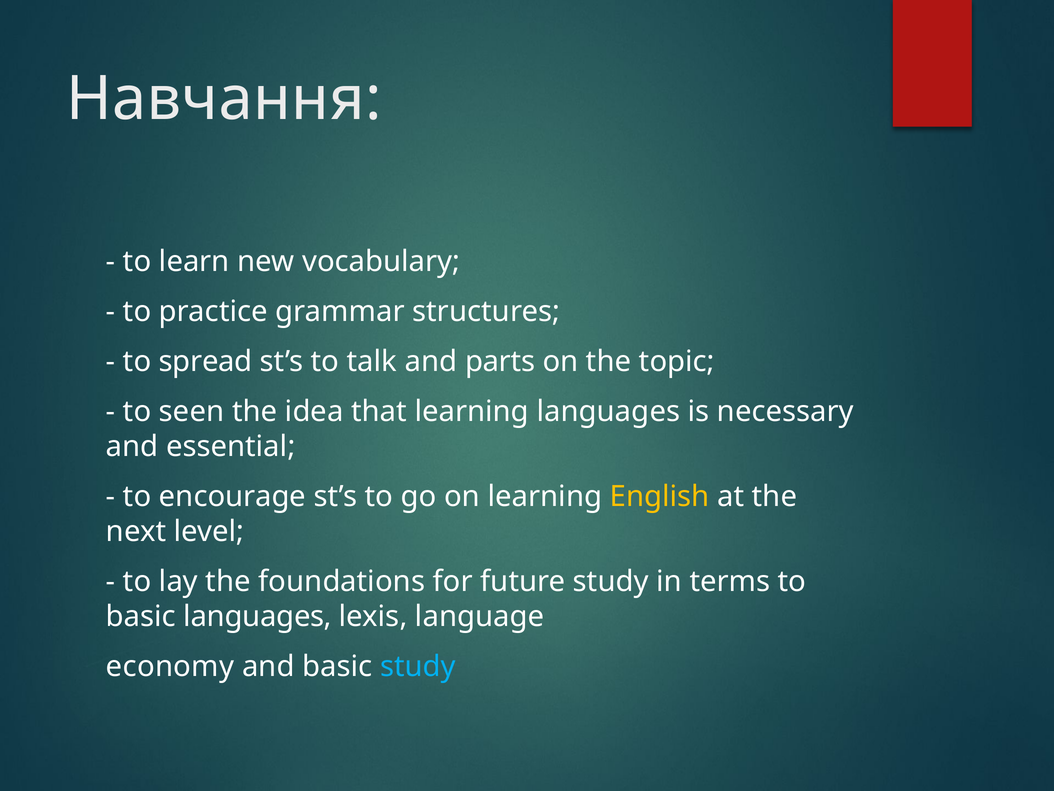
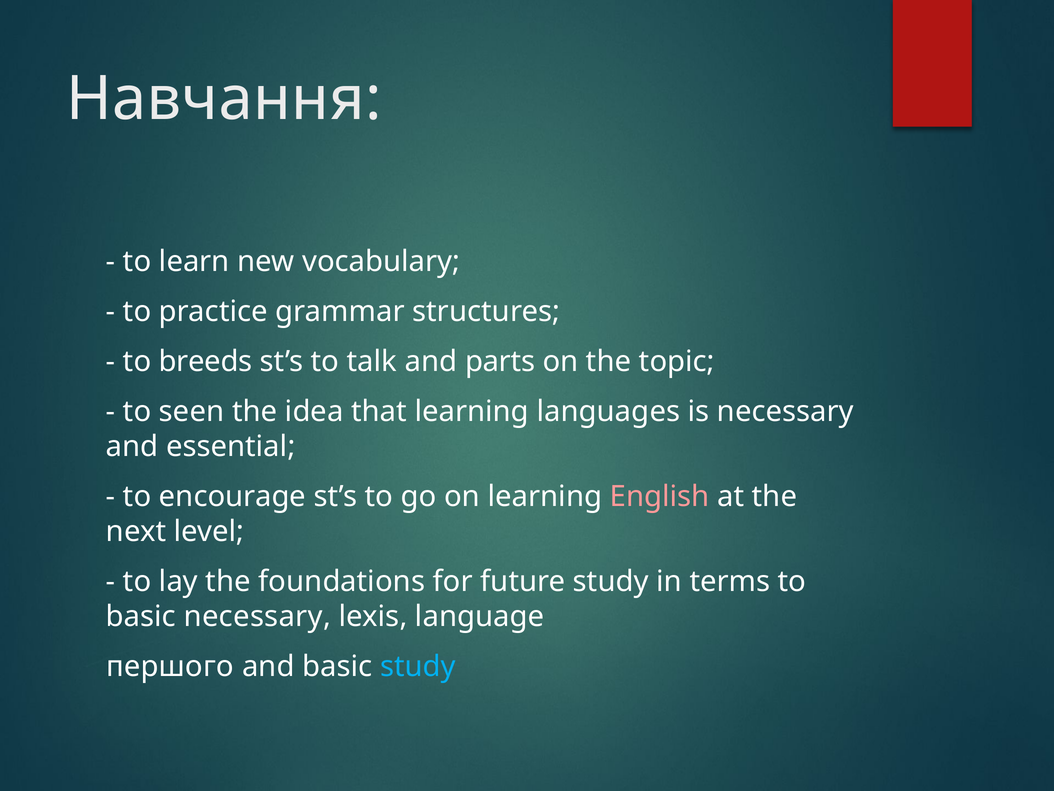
spread: spread -> breeds (206, 361)
English colour: yellow -> pink (660, 496)
basic languages: languages -> necessary (257, 616)
economy: economy -> першого (170, 666)
